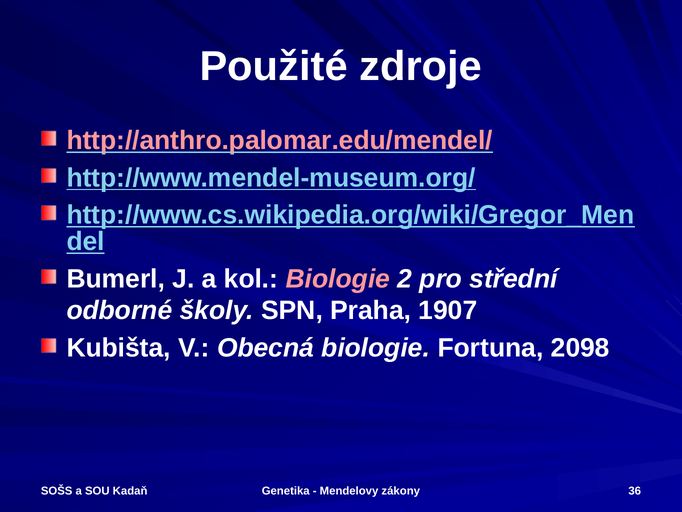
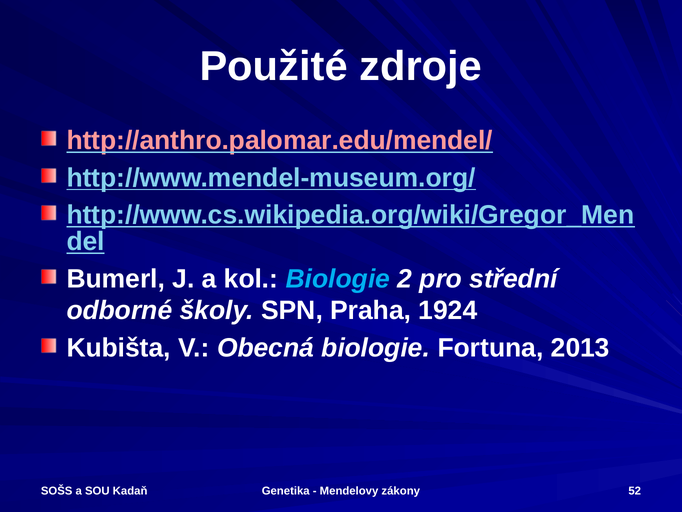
Biologie colour: pink -> light blue (338, 279)
1907: 1907 -> 1924 (448, 310)
2098: 2098 -> 2013 (580, 348)
36: 36 -> 52 (635, 490)
